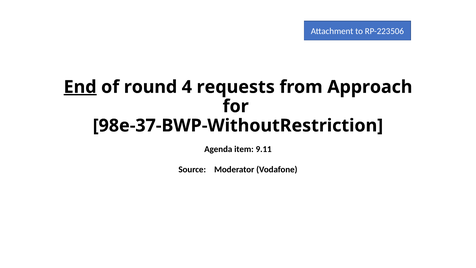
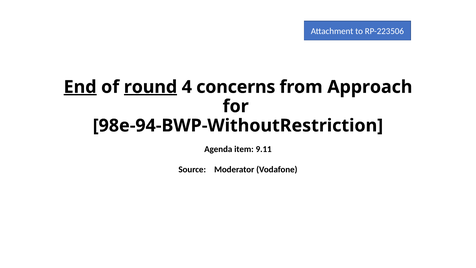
round underline: none -> present (150, 87)
requests: requests -> concerns (236, 87)
98e-37-BWP-WithoutRestriction: 98e-37-BWP-WithoutRestriction -> 98e-94-BWP-WithoutRestriction (238, 125)
